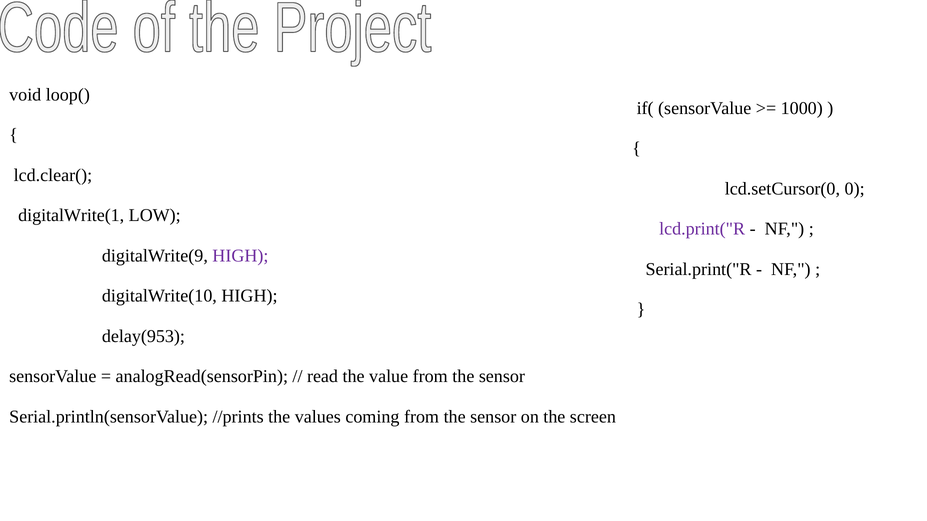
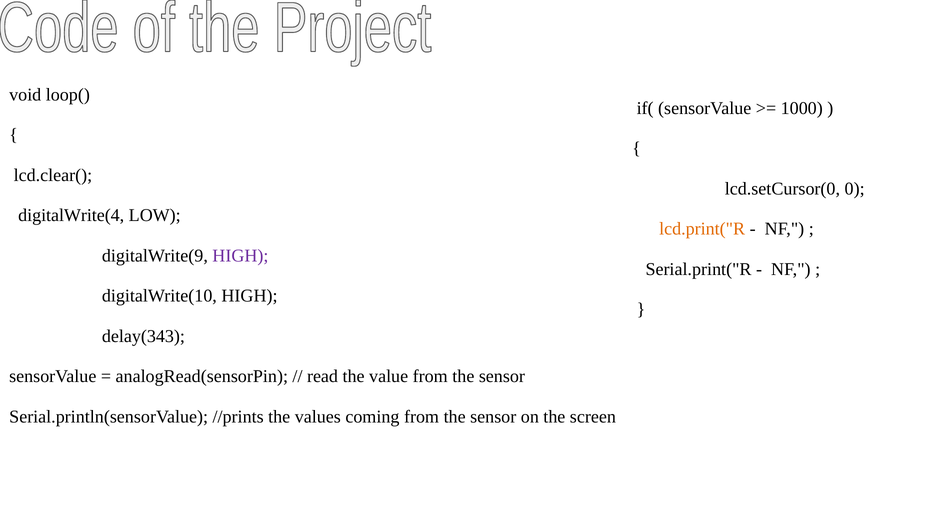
digitalWrite(1: digitalWrite(1 -> digitalWrite(4 (71, 216)
lcd.print("R colour: purple -> orange (702, 229)
delay(953: delay(953 -> delay(343 (143, 337)
